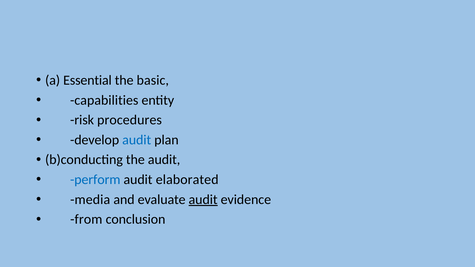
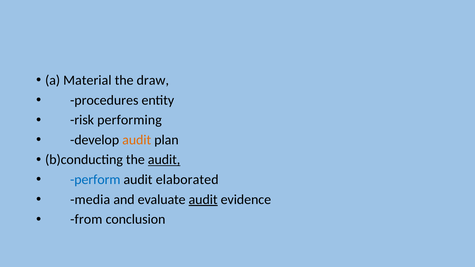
Essential: Essential -> Material (87, 80)
basic: basic -> draw (153, 80)
capabilities: capabilities -> procedures (104, 100)
procedures: procedures -> performing (130, 120)
audit colour: blue -> orange (137, 140)
audit underline: none -> present (164, 160)
